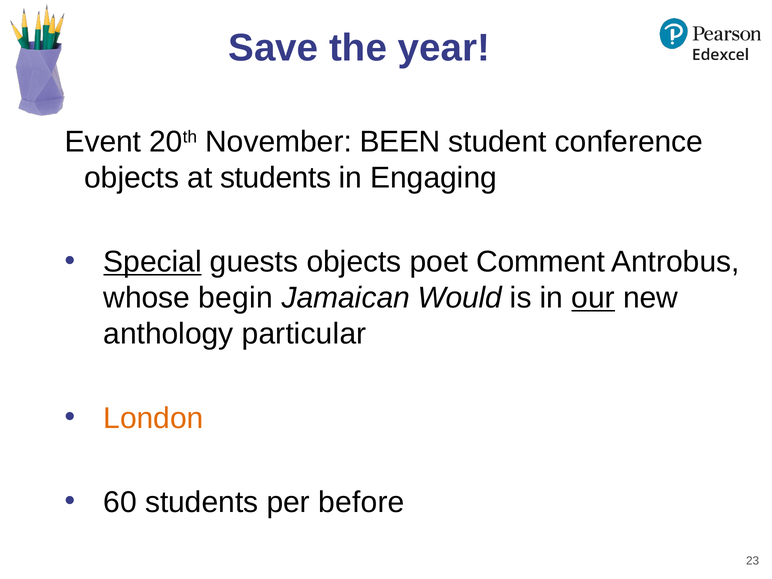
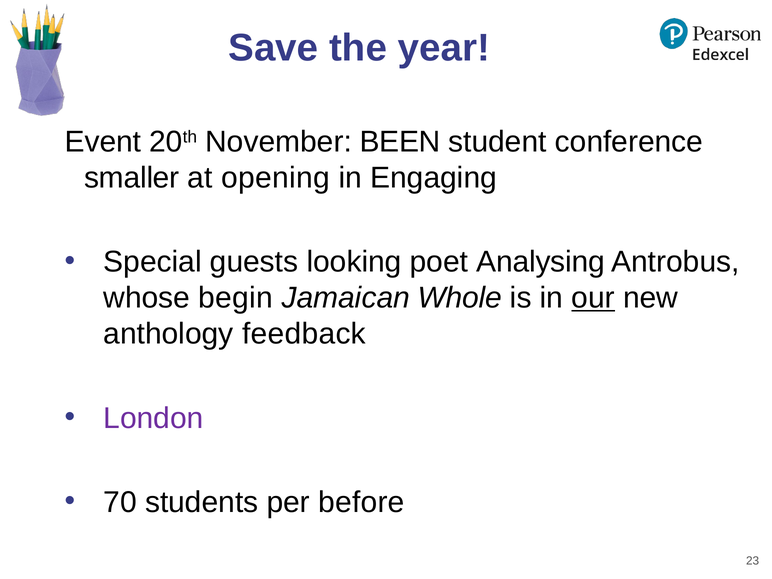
objects: objects -> smaller (132, 178)
at students: students -> opening (275, 178)
Special underline: present -> none (153, 262)
guests objects: objects -> looking (354, 262)
Comment: Comment -> Analysing (541, 262)
Would: Would -> Whole (460, 298)
particular: particular -> feedback (304, 334)
London colour: orange -> purple (153, 418)
60: 60 -> 70 (120, 502)
